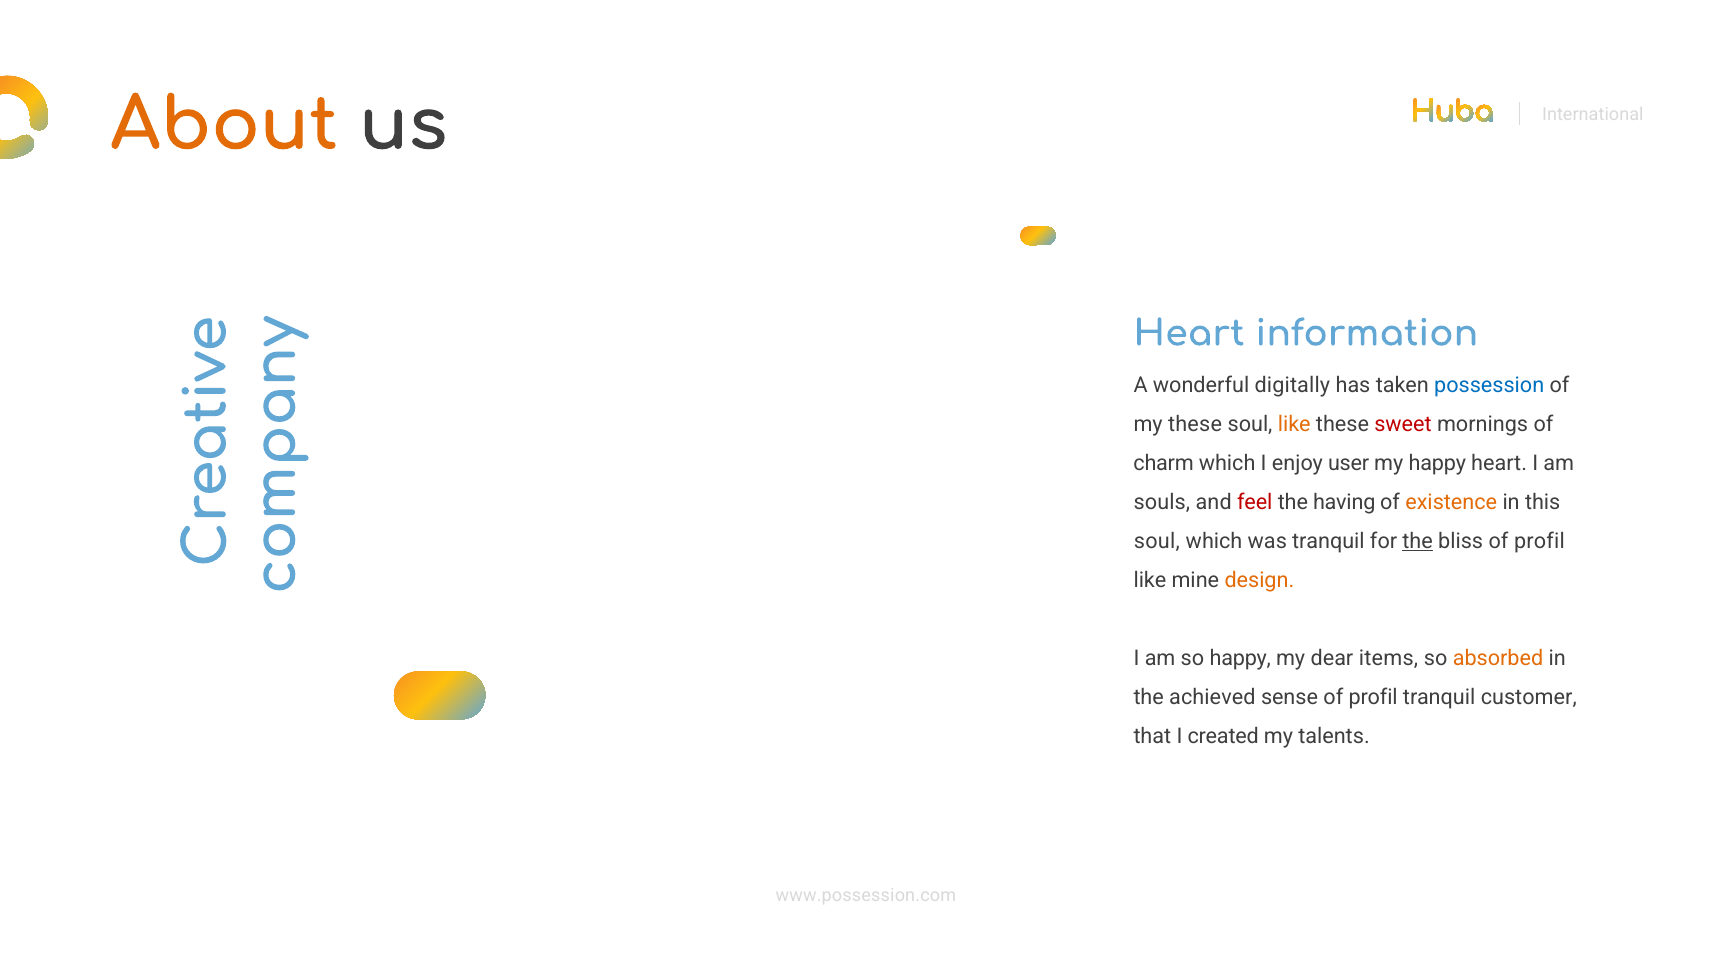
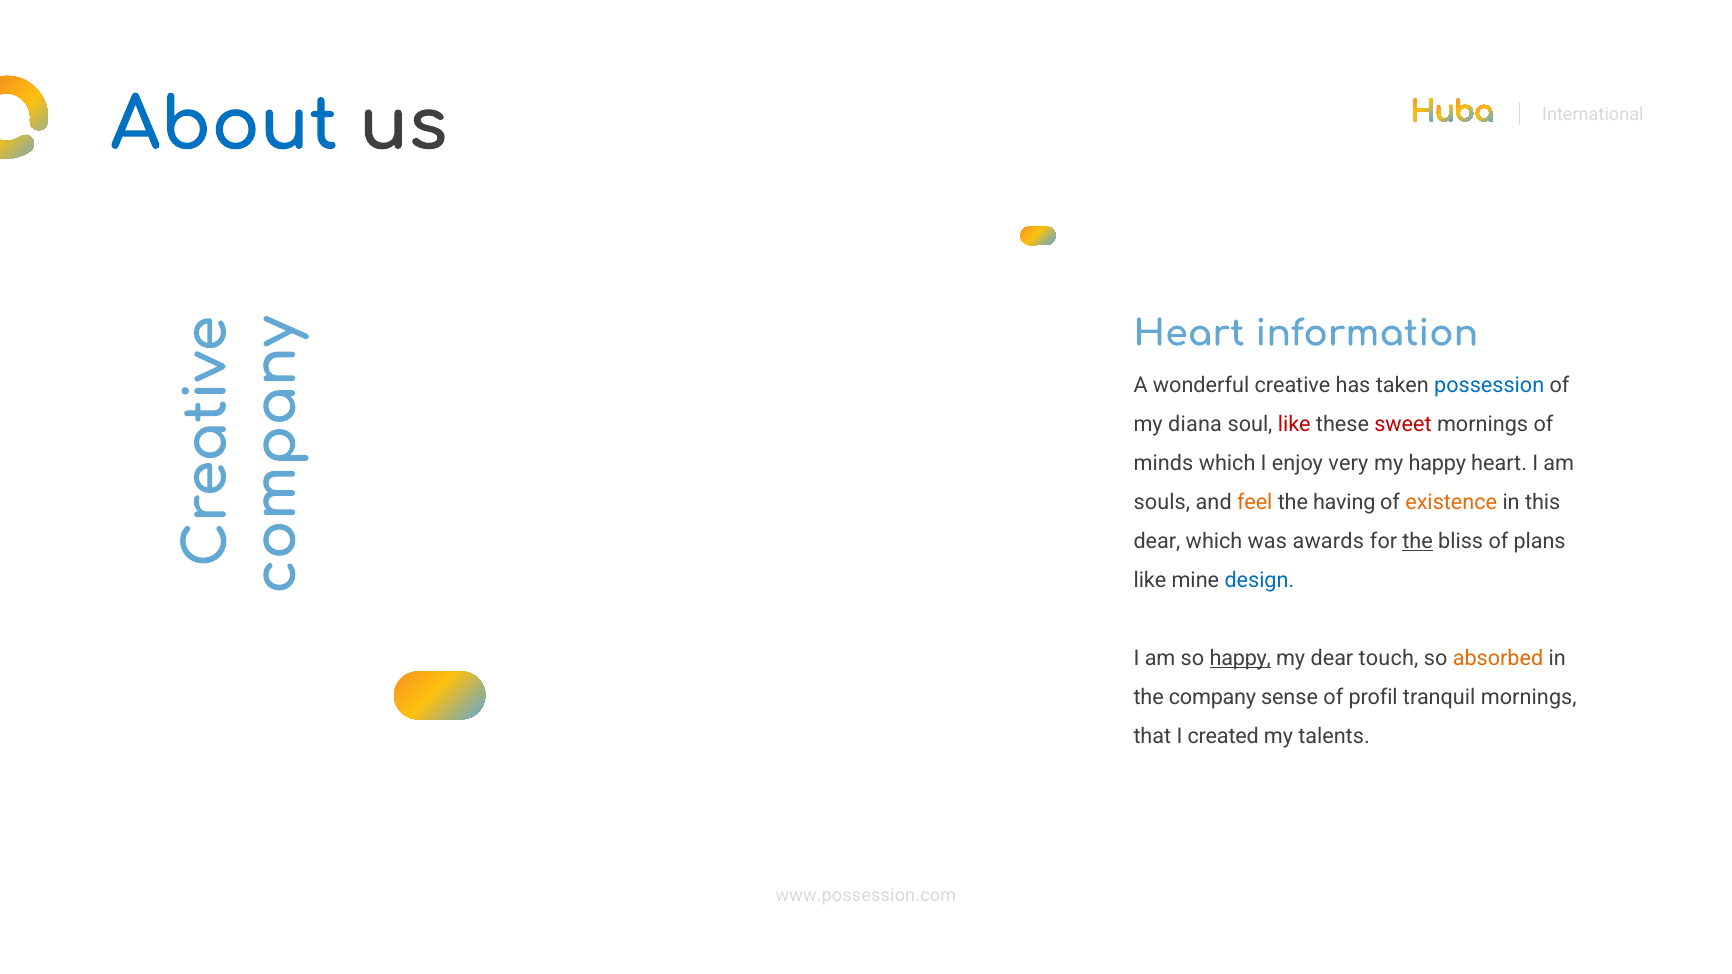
About colour: orange -> blue (224, 125)
digitally: digitally -> creative (1292, 385)
my these: these -> diana (1195, 424)
like colour: orange -> red (1294, 424)
charm: charm -> minds (1163, 463)
user: user -> very (1348, 463)
feel colour: red -> orange (1255, 502)
soul: soul -> dear (1157, 541)
was tranquil: tranquil -> awards (1328, 541)
bliss of profil: profil -> plans (1540, 541)
design colour: orange -> blue (1259, 580)
happy underline: none -> present (1240, 658)
items: items -> touch (1389, 658)
achieved: achieved -> company (1213, 697)
tranquil customer: customer -> mornings (1529, 697)
